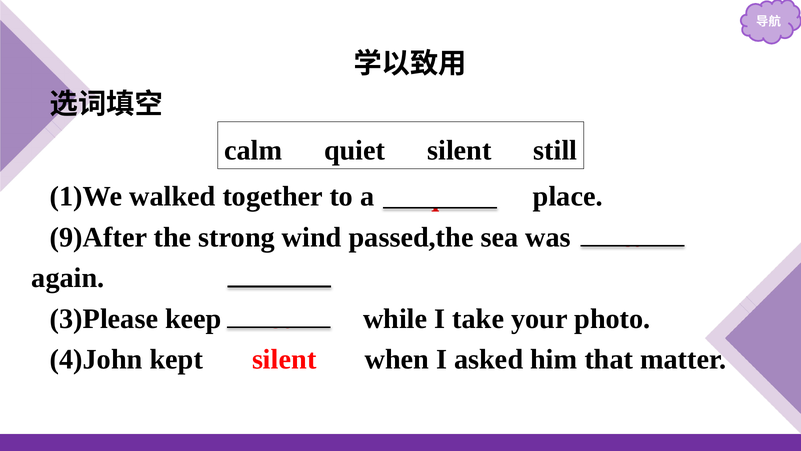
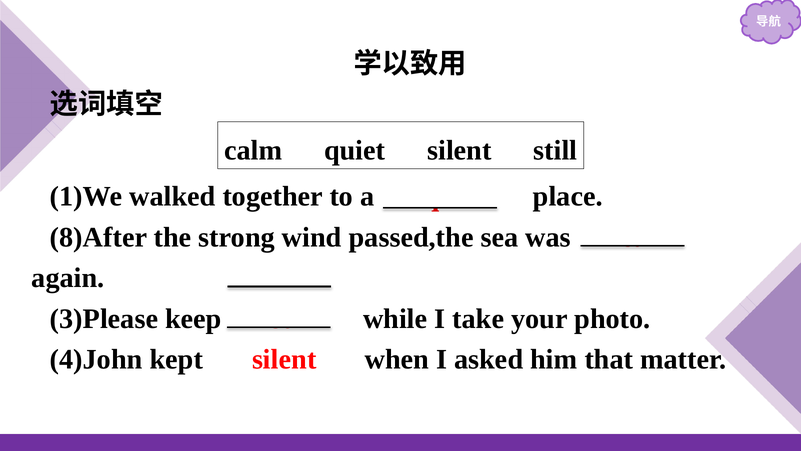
9)After: 9)After -> 8)After (99, 237)
